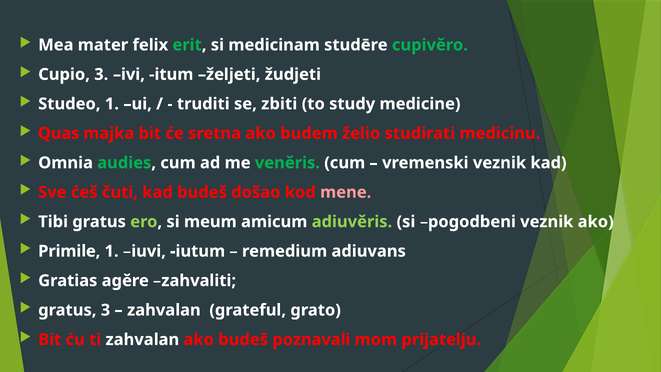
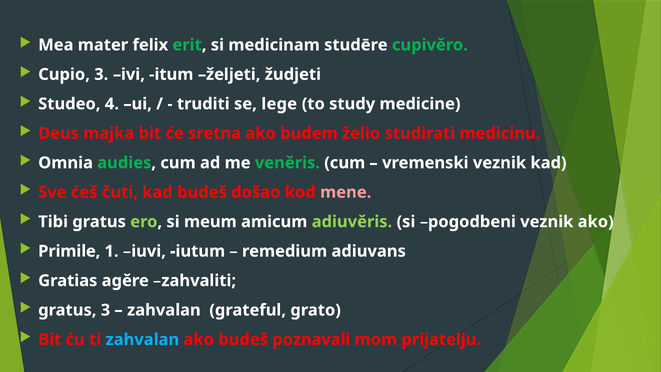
Studeo 1: 1 -> 4 (112, 104)
zbiti: zbiti -> lege (279, 104)
Quas: Quas -> Deus (59, 133)
zahvalan colour: white -> light blue (142, 339)
